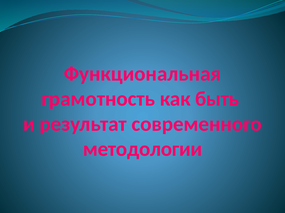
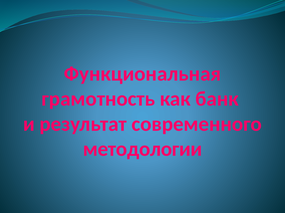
быть: быть -> банк (217, 99)
